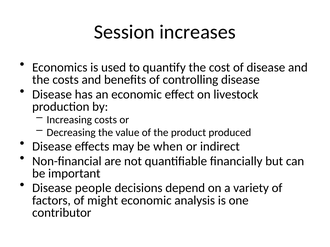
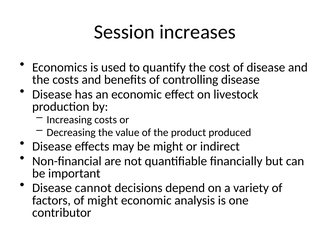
be when: when -> might (168, 147)
people: people -> cannot (93, 188)
